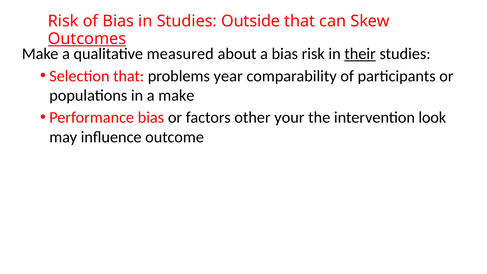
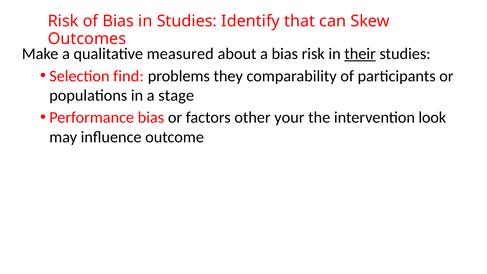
Outside: Outside -> Identify (251, 21)
Outcomes underline: present -> none (87, 39)
Selection that: that -> find (129, 76)
year: year -> they (228, 76)
a make: make -> stage (176, 95)
